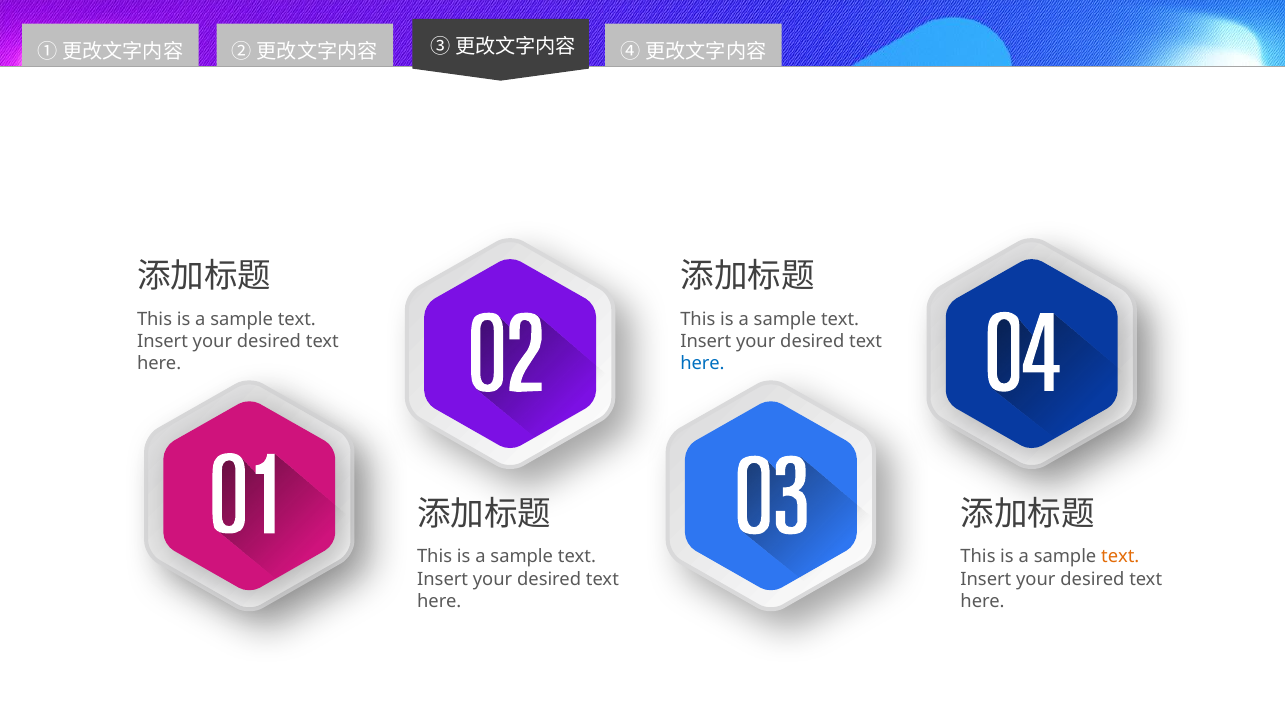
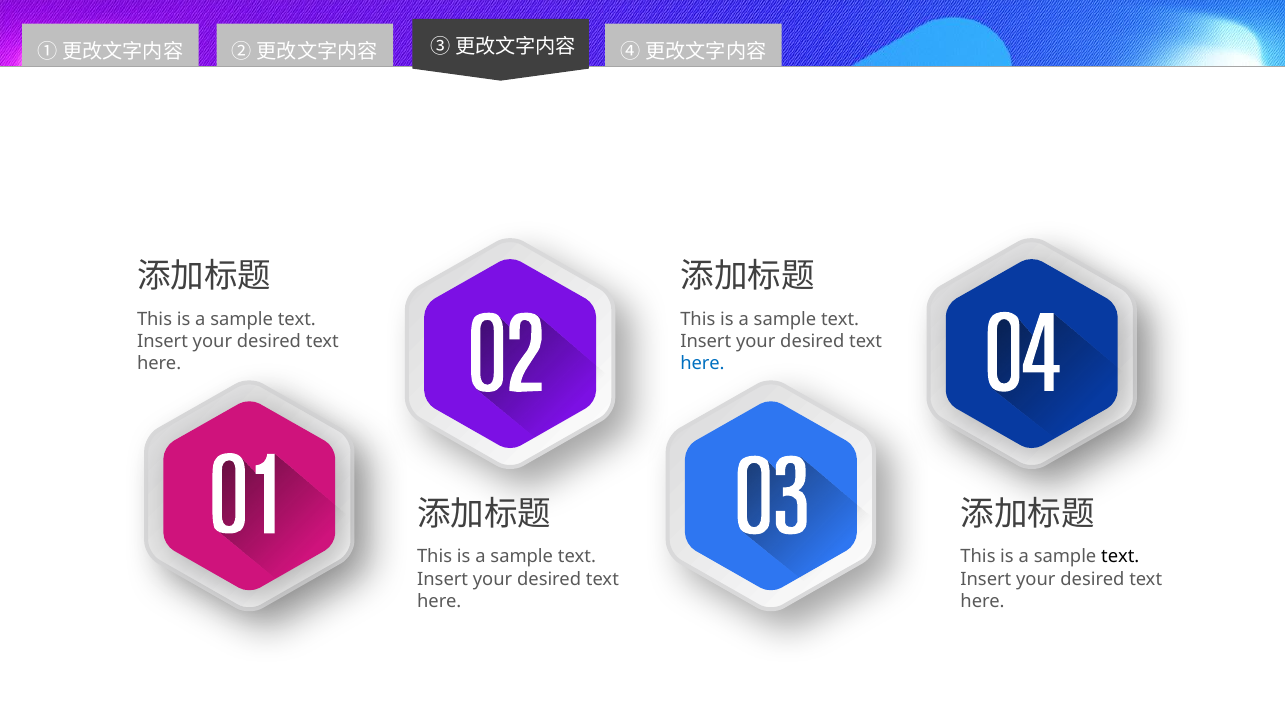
text colour: orange -> black (1120, 557)
